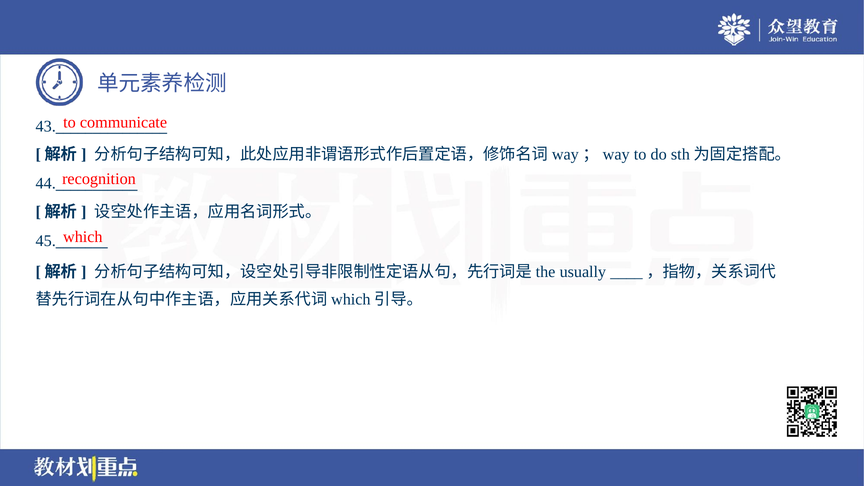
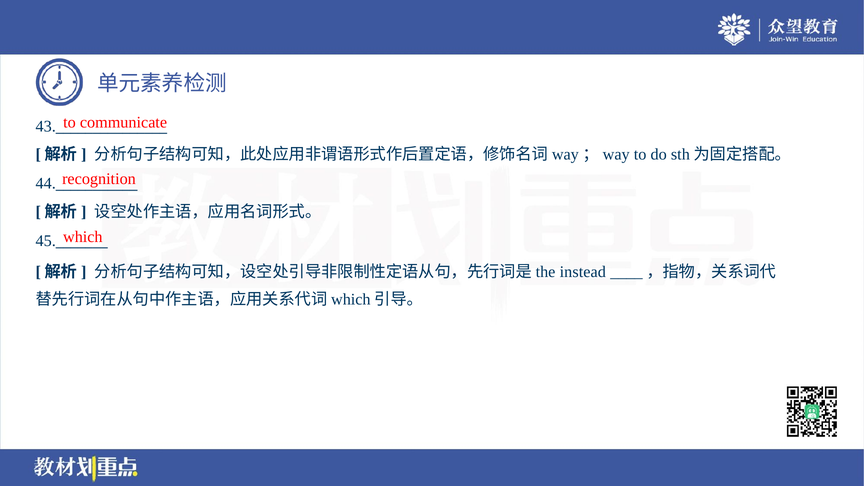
usually: usually -> instead (583, 272)
